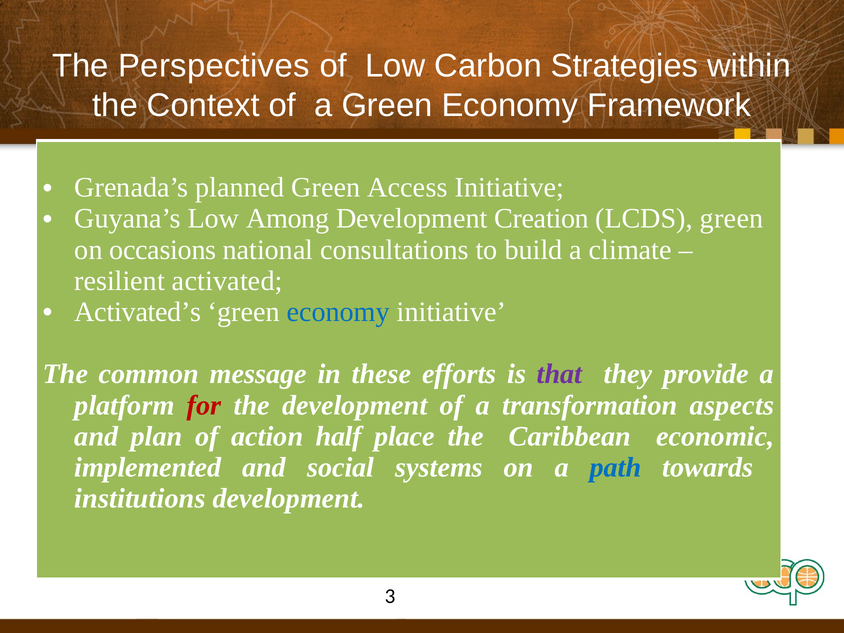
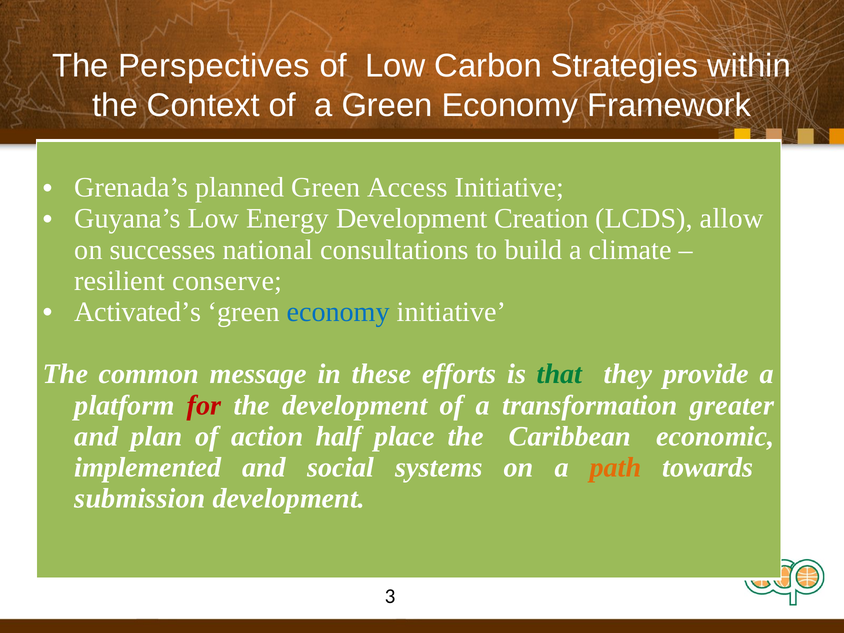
Among: Among -> Energy (287, 219)
LCDS green: green -> allow (732, 219)
occasions: occasions -> successes (163, 250)
activated: activated -> conserve (227, 281)
that colour: purple -> green (559, 374)
aspects: aspects -> greater (732, 405)
path colour: blue -> orange (616, 467)
institutions: institutions -> submission (140, 499)
